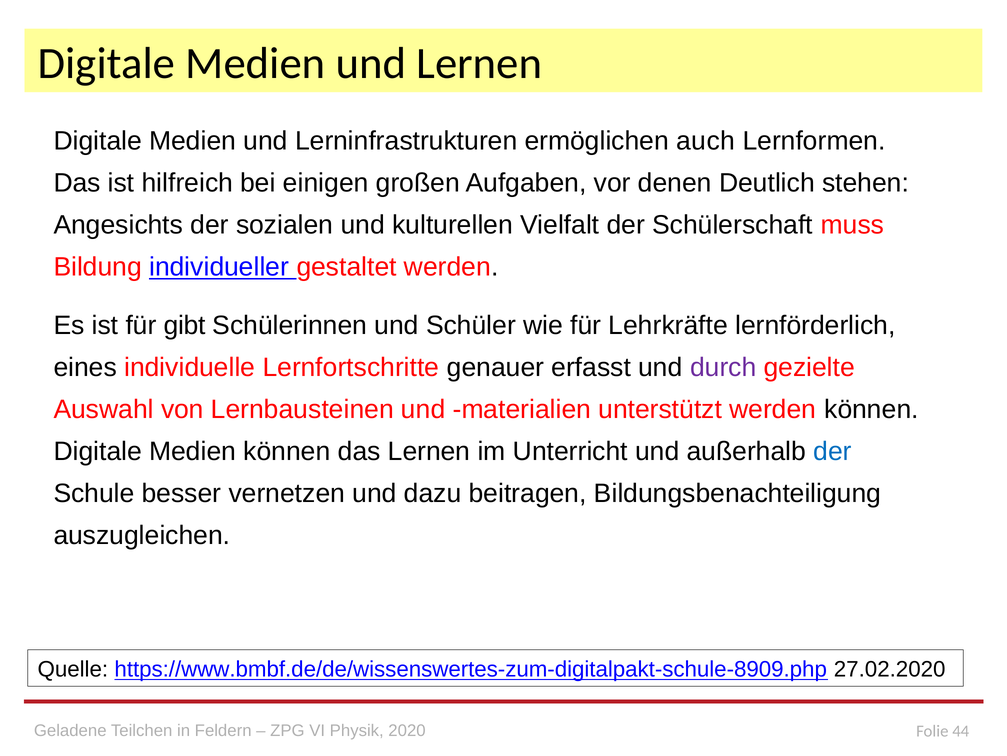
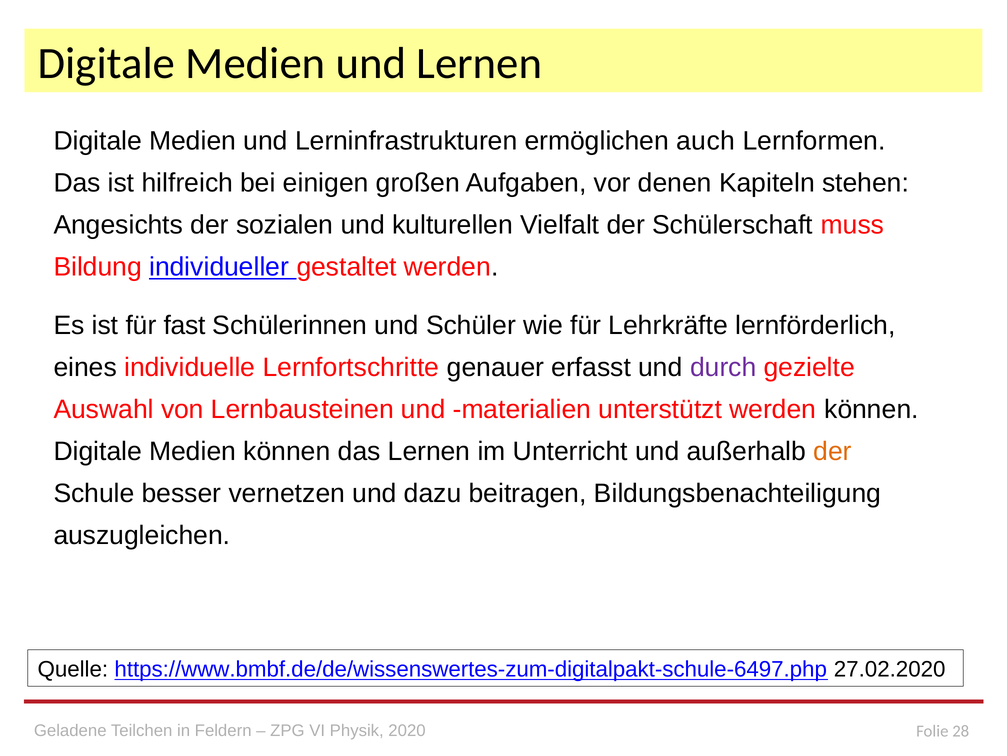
Deutlich: Deutlich -> Kapiteln (767, 183)
gibt: gibt -> fast (185, 325)
der colour: blue -> orange (832, 451)
https://www.bmbf.de/de/wissenswertes-zum-digitalpakt-schule-8909.php: https://www.bmbf.de/de/wissenswertes-zum-digitalpakt-schule-8909.php -> https://www.bmbf.de/de/wissenswertes-zum-digitalpakt-schule-6497.php (471, 669)
44: 44 -> 28 (961, 730)
